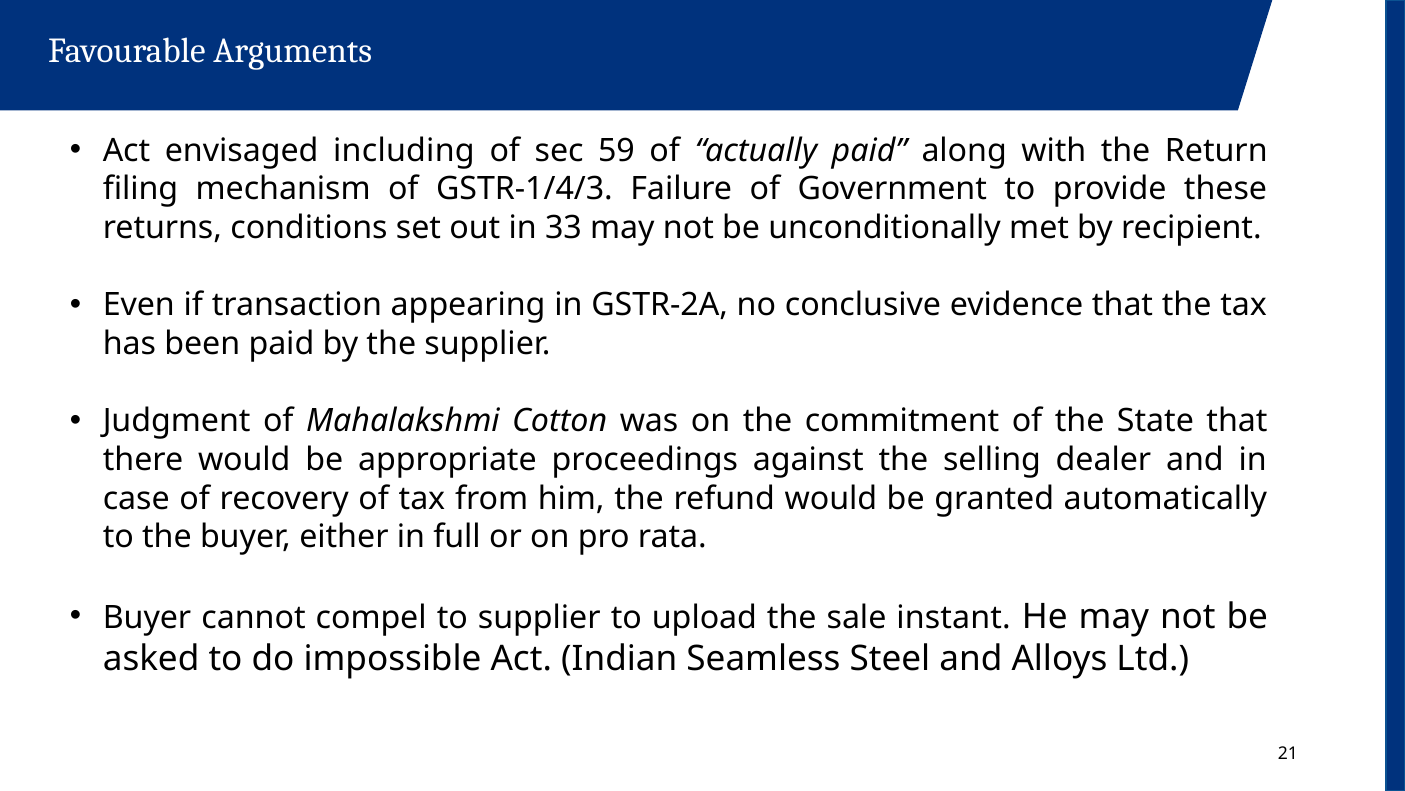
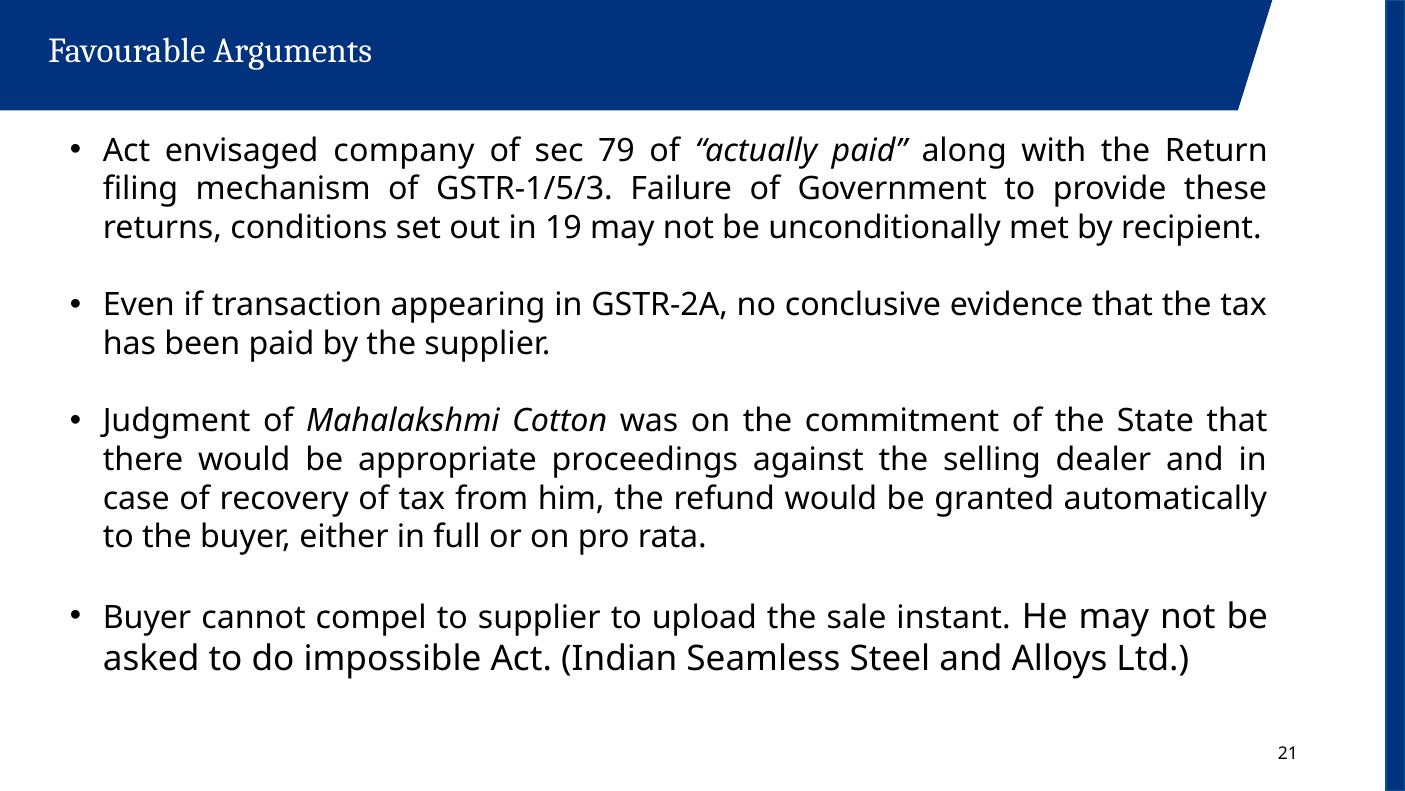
including: including -> company (404, 150)
59: 59 -> 79 (616, 150)
GSTR-1/4/3: GSTR-1/4/3 -> GSTR-1/5/3 (524, 189)
33: 33 -> 19 (563, 228)
